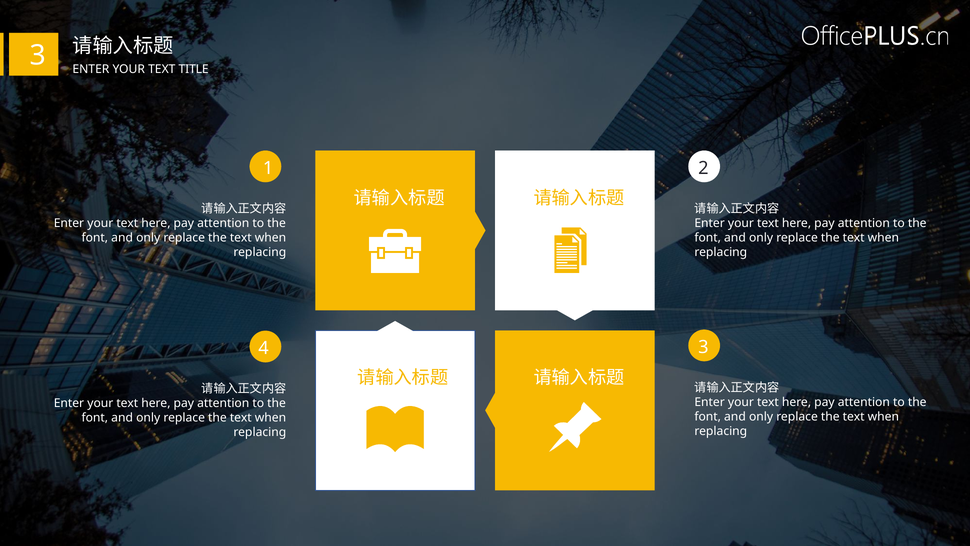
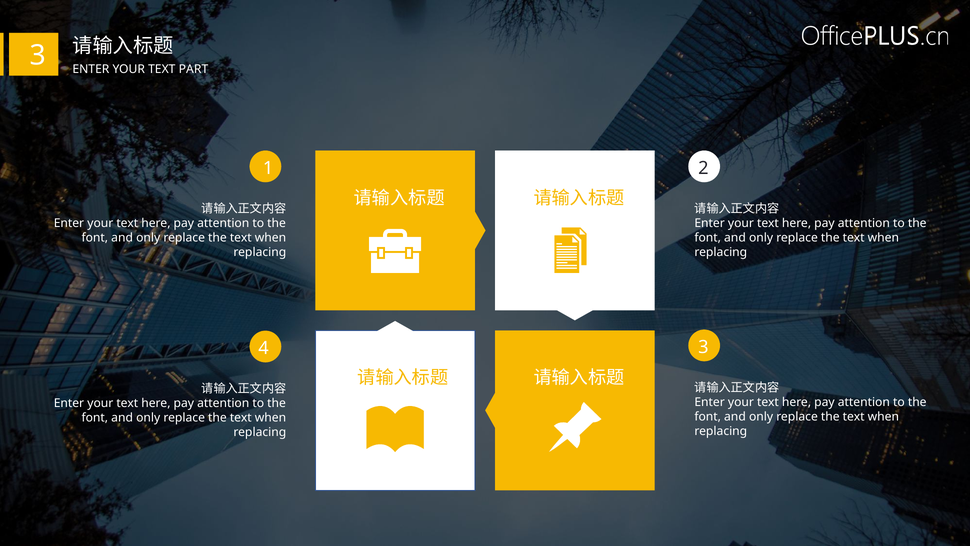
TITLE: TITLE -> PART (193, 69)
